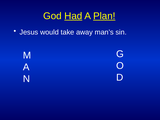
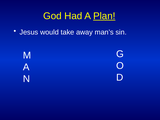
Had underline: present -> none (73, 16)
